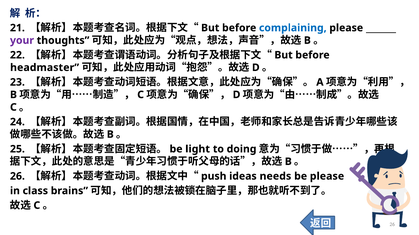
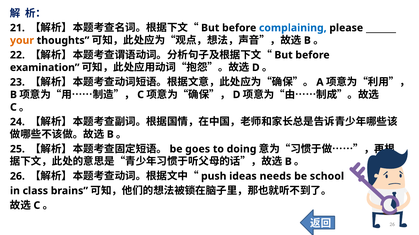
your colour: purple -> orange (22, 41)
headmaster: headmaster -> examination (45, 68)
light: light -> goes (198, 149)
be please: please -> school (327, 177)
